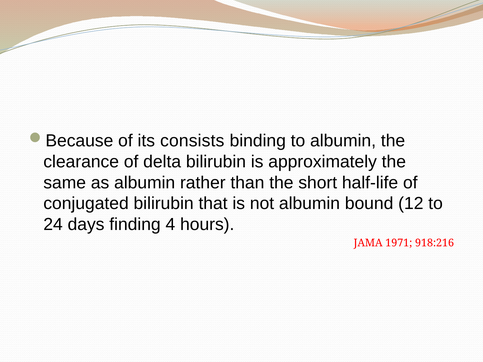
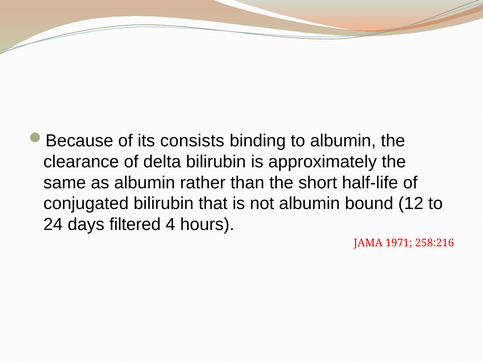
finding: finding -> filtered (135, 225)
918:216: 918:216 -> 258:216 (435, 243)
